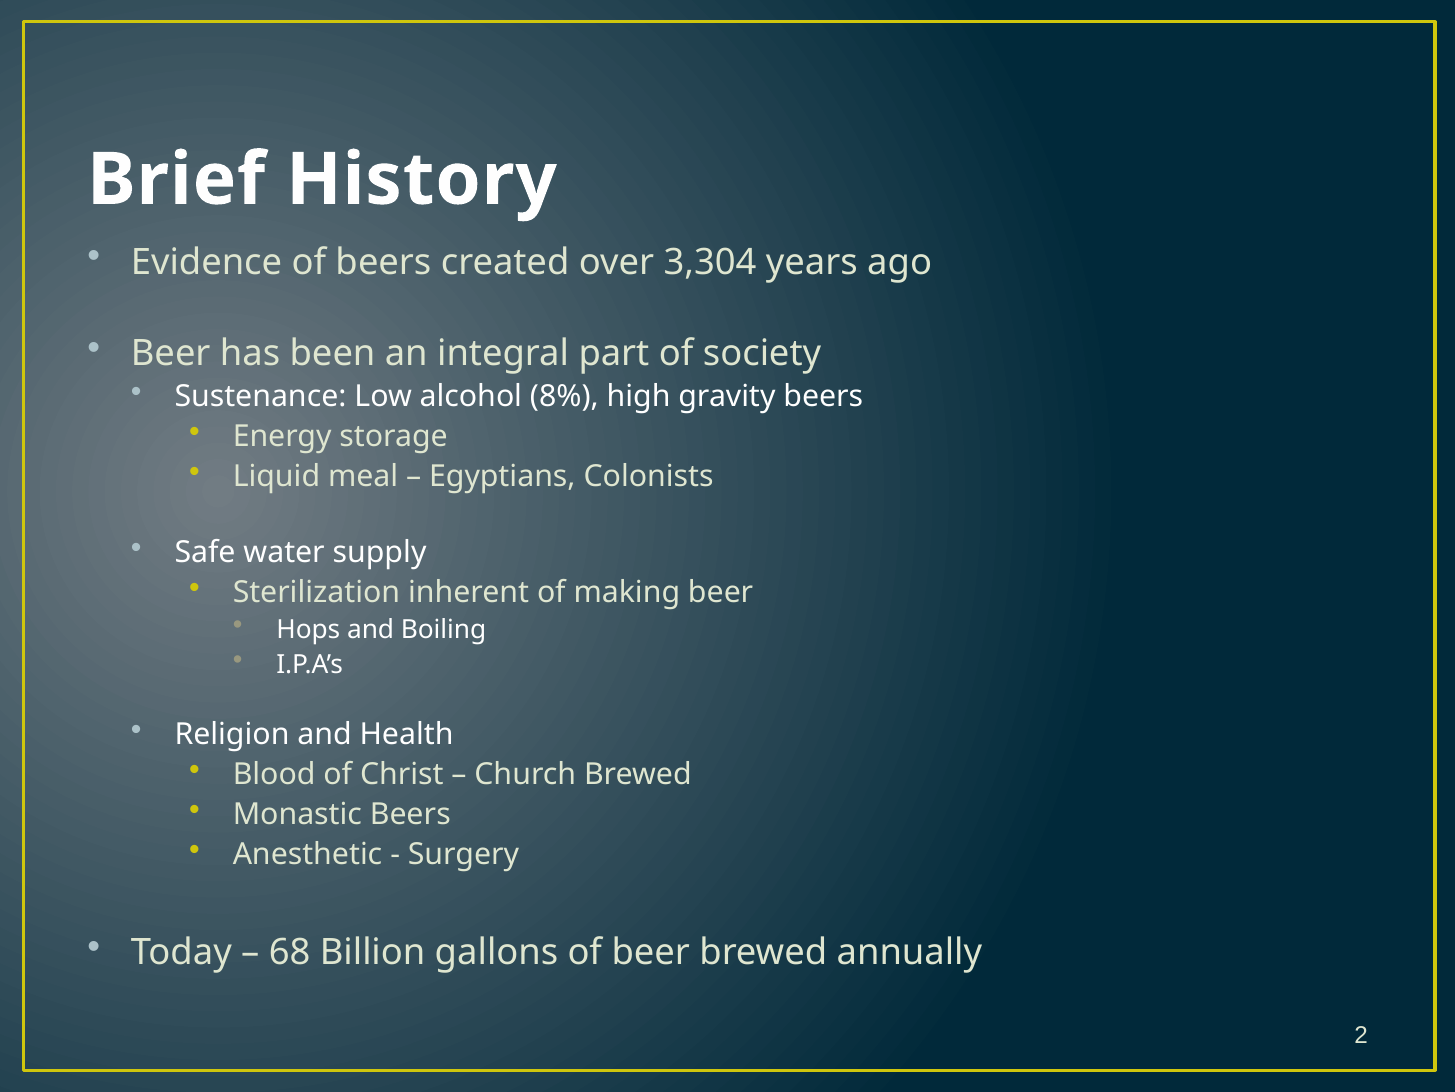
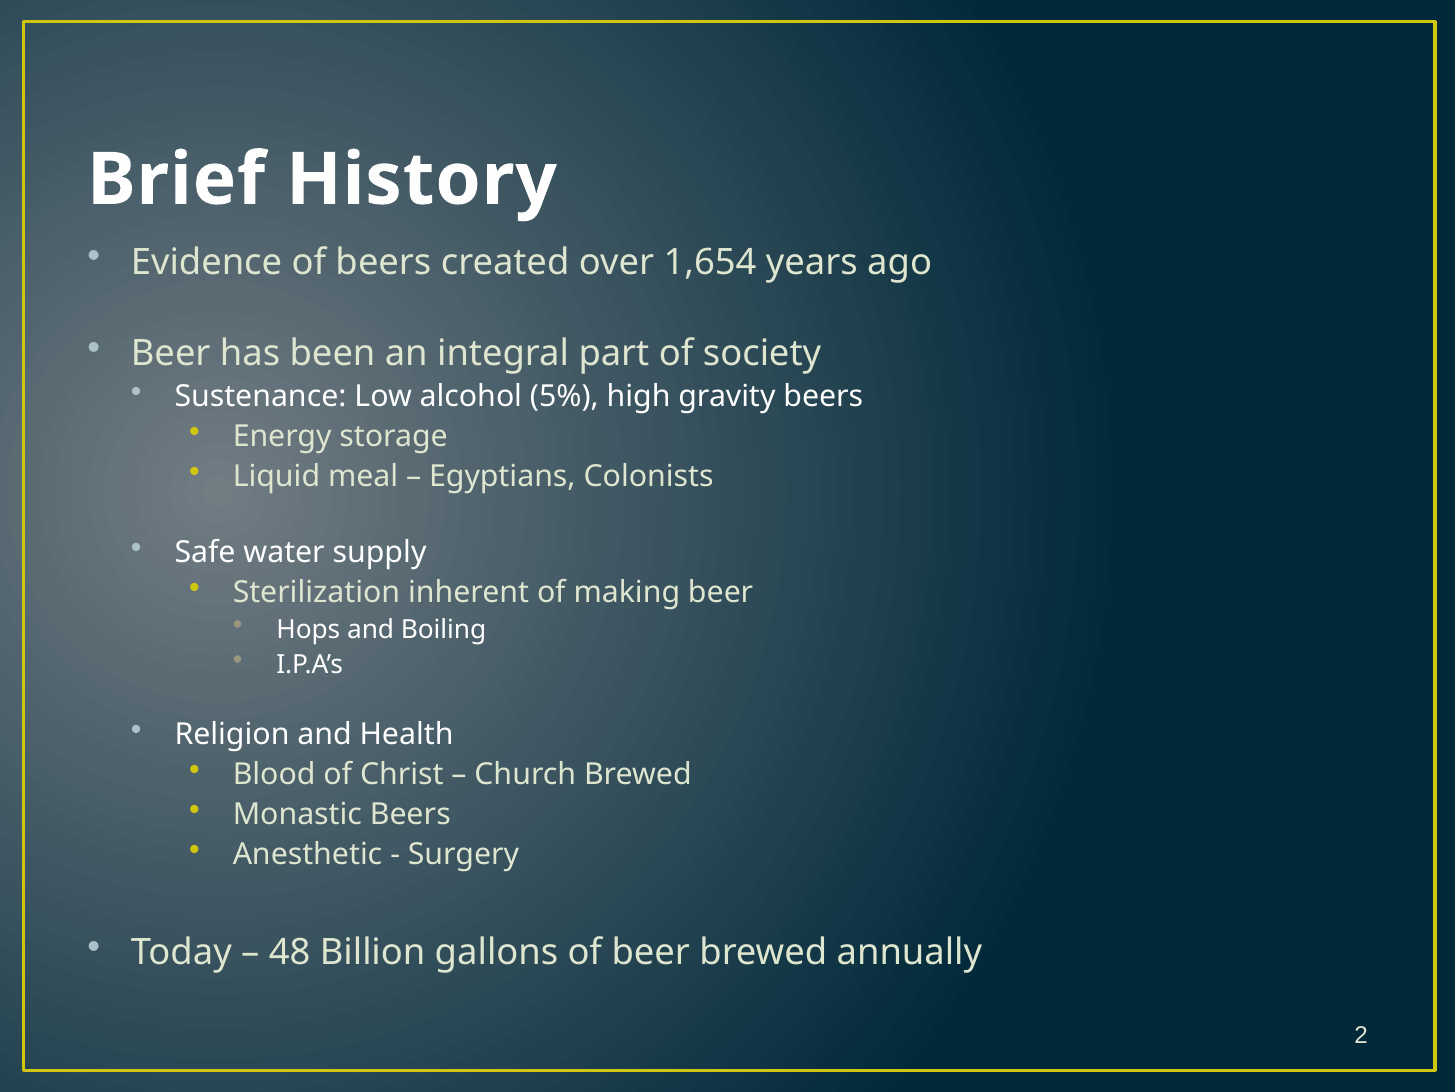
3,304: 3,304 -> 1,654 (710, 262)
8%: 8% -> 5% (564, 396)
68: 68 -> 48 (290, 952)
